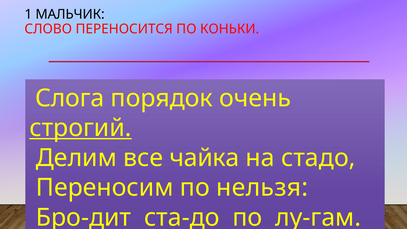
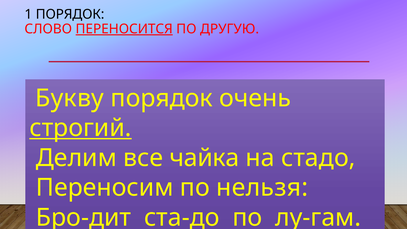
1 МАЛЬЧИК: МАЛЬЧИК -> ПОРЯДОК (70, 14)
ПЕРЕНОСИТСЯ underline: none -> present (124, 29)
КОНЬКИ: КОНЬКИ -> ДРУГУЮ (230, 29)
Слога: Слога -> Букву (70, 98)
